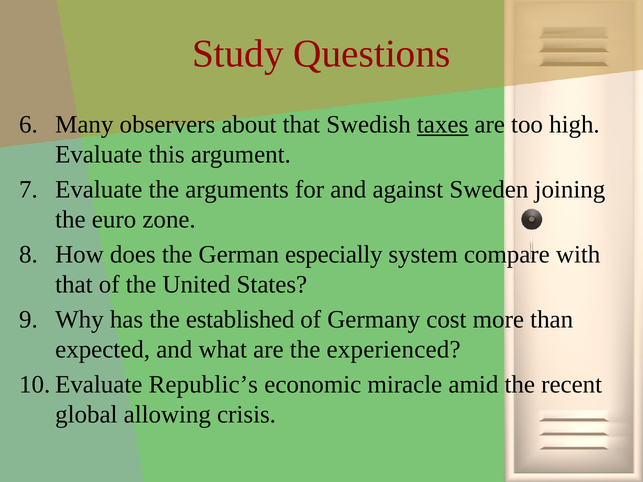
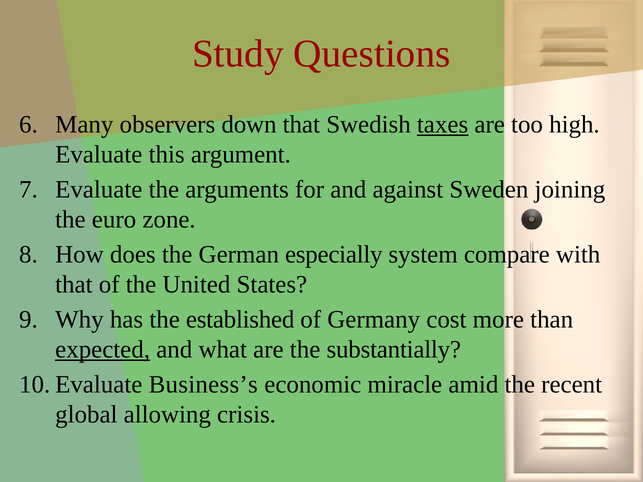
about: about -> down (249, 124)
expected underline: none -> present (103, 350)
experienced: experienced -> substantially (394, 350)
Republic’s: Republic’s -> Business’s (203, 385)
